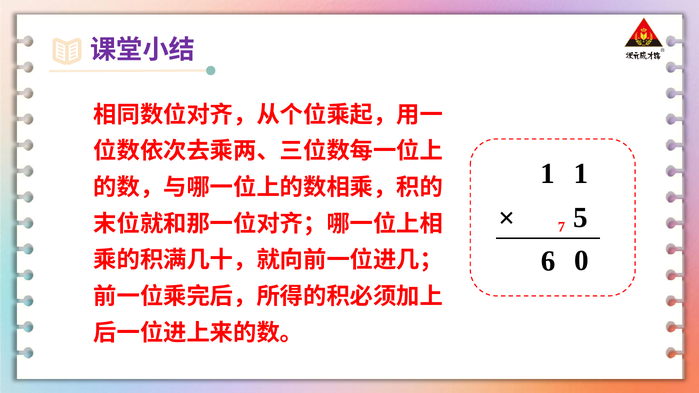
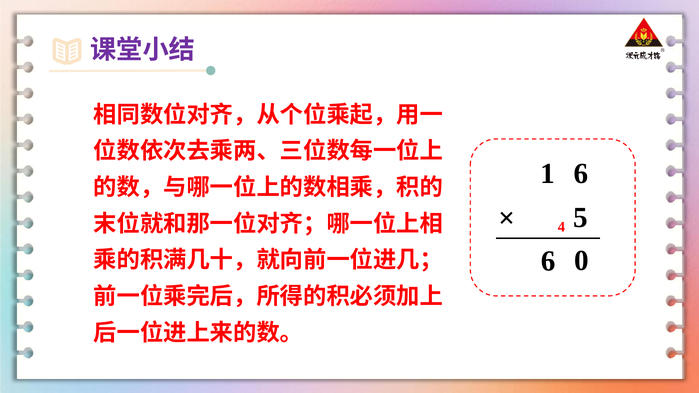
1 1: 1 -> 6 (581, 174)
7: 7 -> 4 (561, 227)
